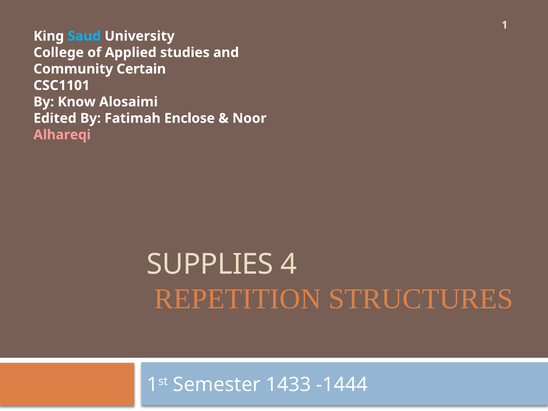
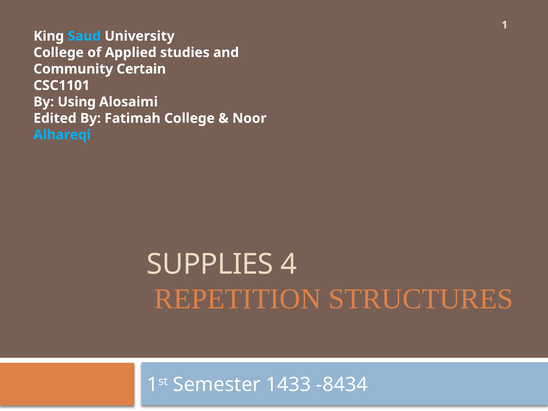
Know: Know -> Using (77, 102)
Fatimah Enclose: Enclose -> College (189, 118)
Alhareqi colour: pink -> light blue (62, 135)
-1444: -1444 -> -8434 (342, 385)
